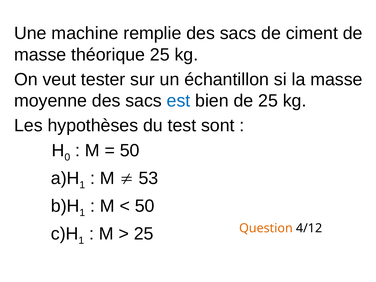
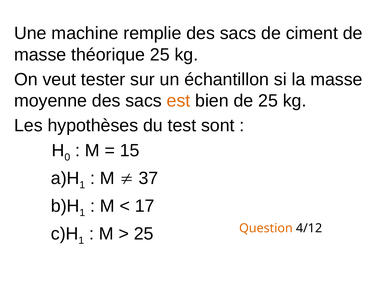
est colour: blue -> orange (179, 101)
50: 50 -> 15 (130, 150)
53: 53 -> 37 (148, 178)
50: 50 -> 17 (145, 206)
